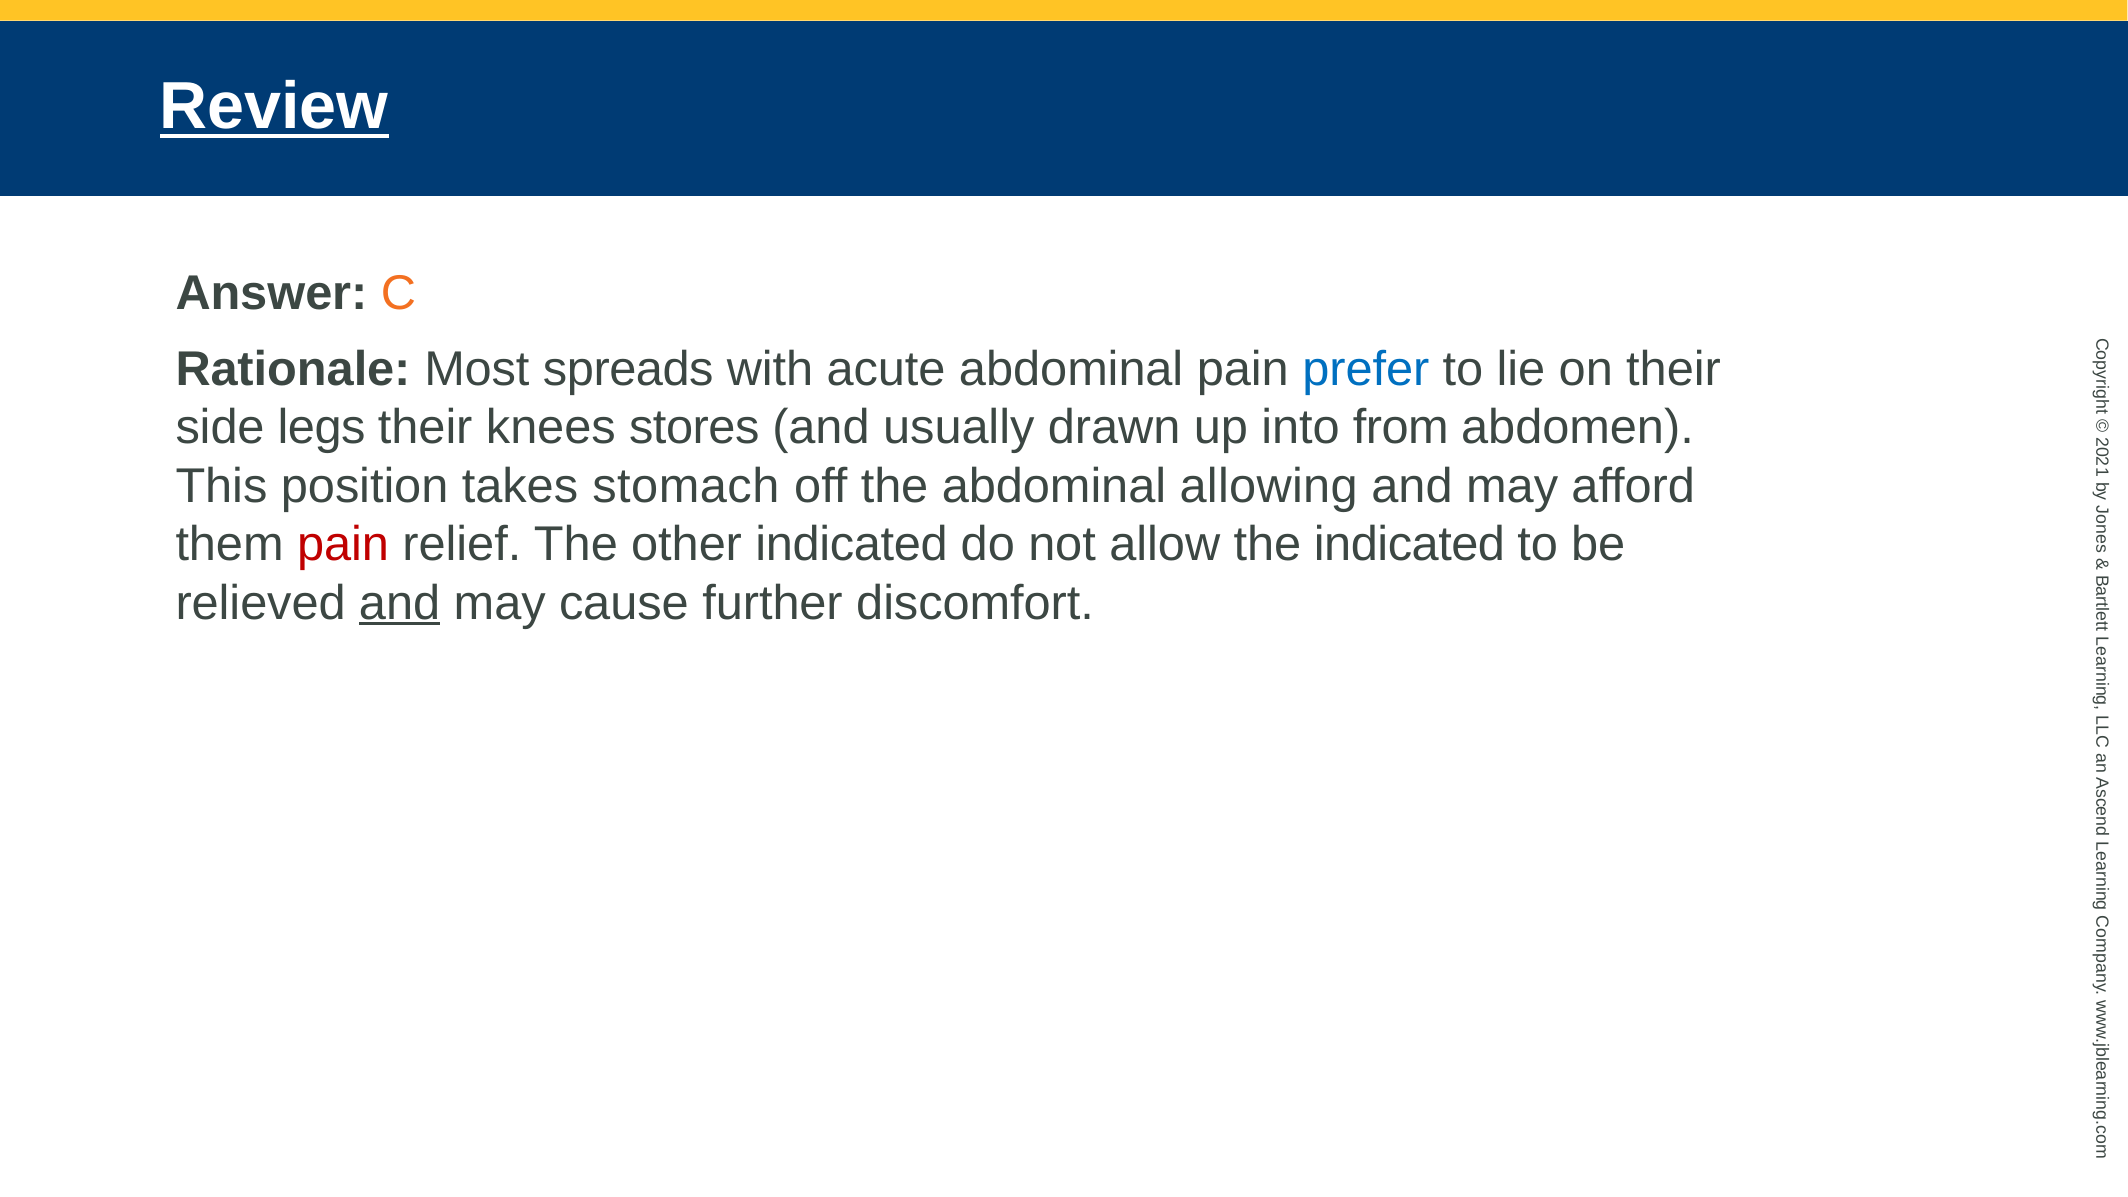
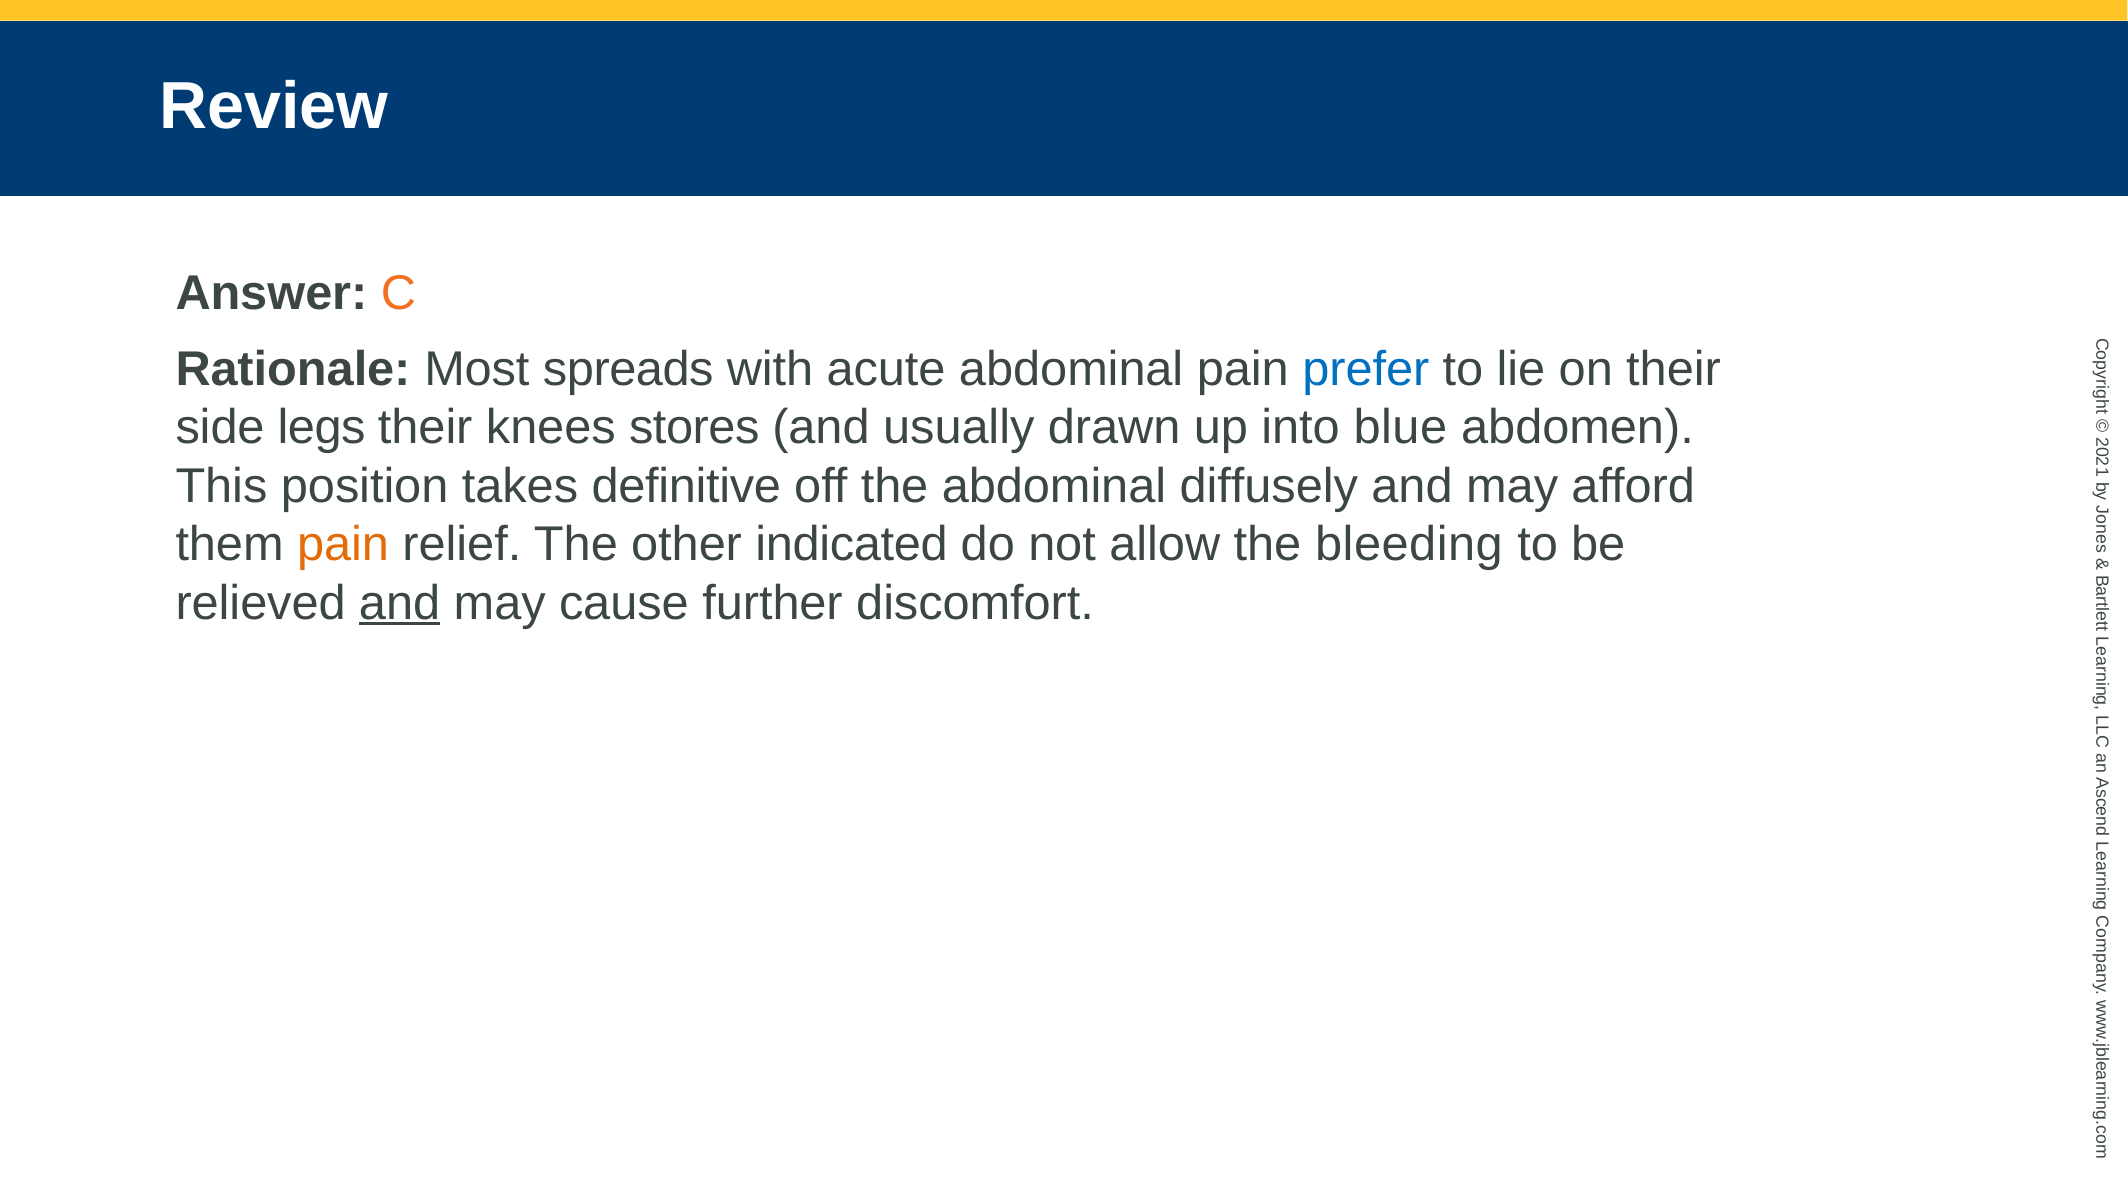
Review underline: present -> none (274, 107)
from: from -> blue (1400, 427)
stomach: stomach -> definitive (686, 486)
allowing: allowing -> diffusely (1269, 486)
pain colour: red -> orange (343, 544)
the indicated: indicated -> bleeding (1409, 544)
